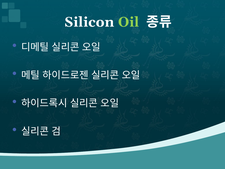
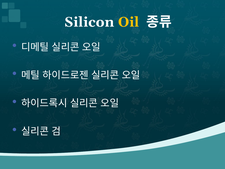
Oil colour: light green -> yellow (128, 22)
